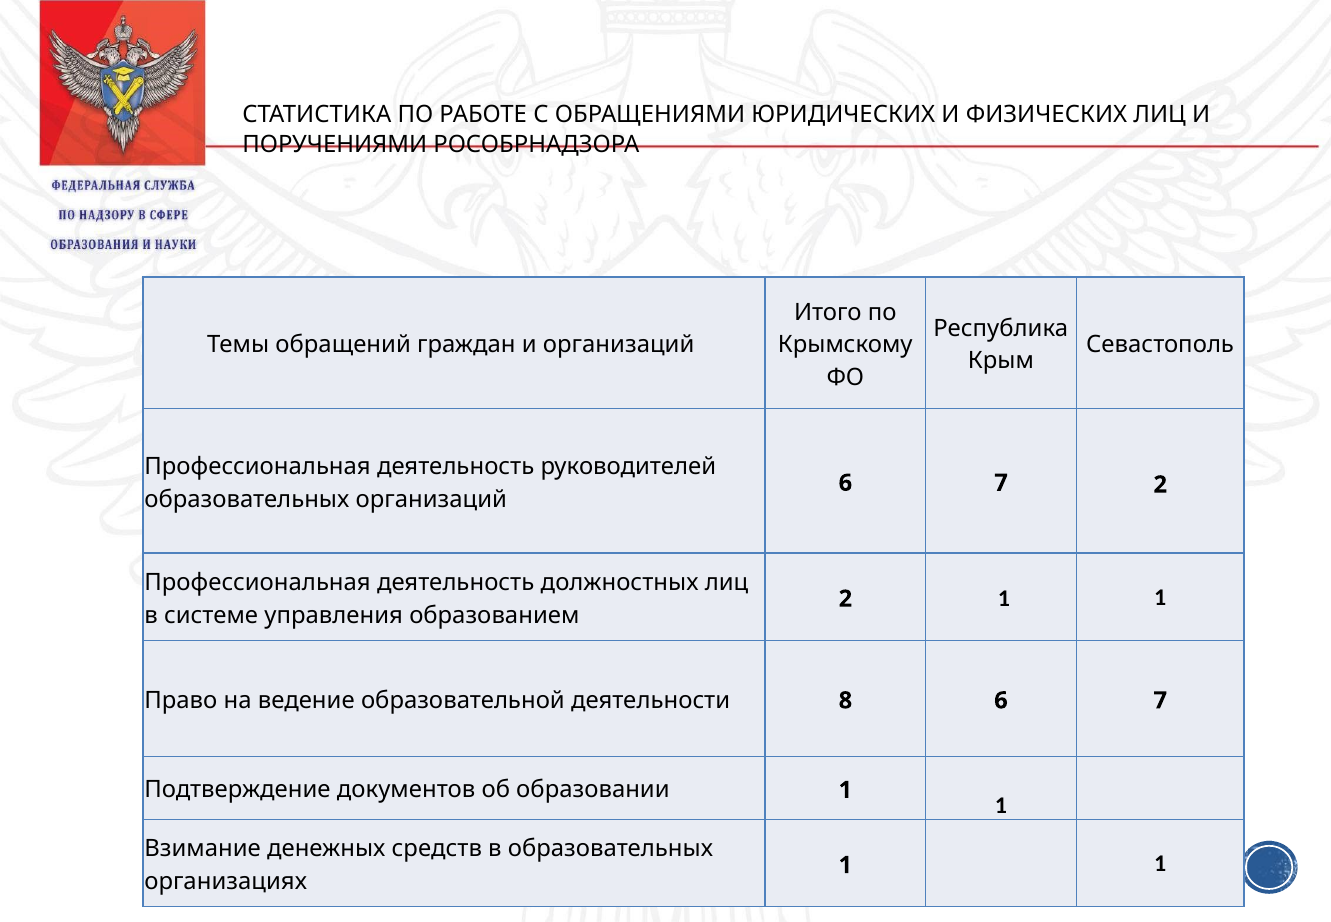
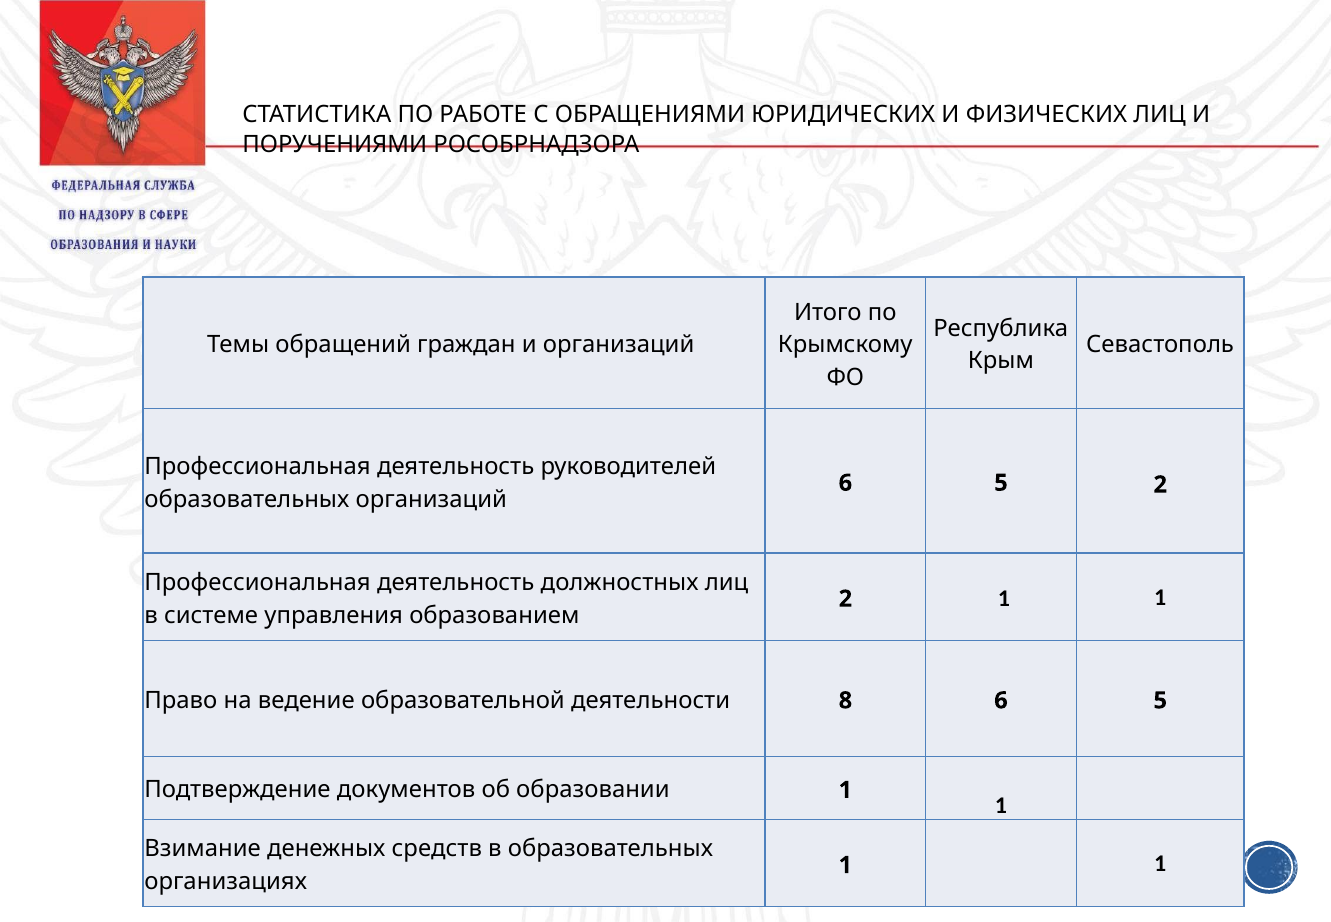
7: 7 -> 5 (1001, 483)
8 6 7: 7 -> 5 (1160, 700)
